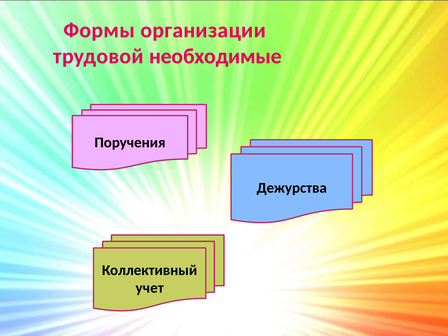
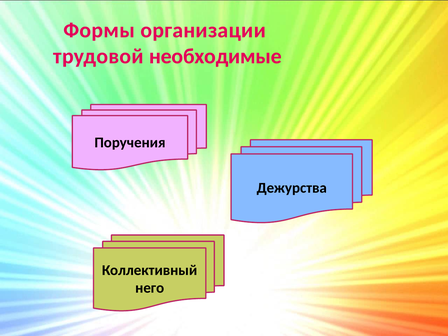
учет: учет -> него (150, 288)
